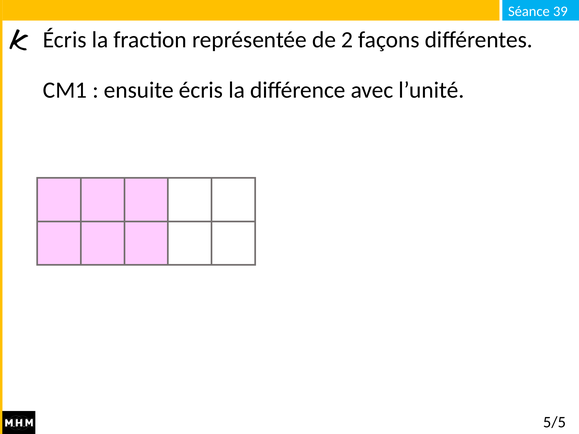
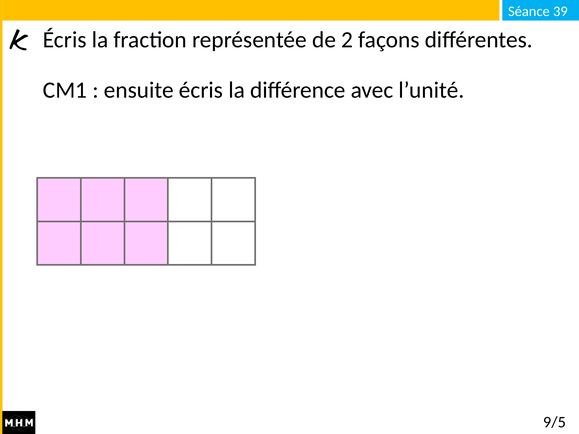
5/5: 5/5 -> 9/5 (555, 422)
